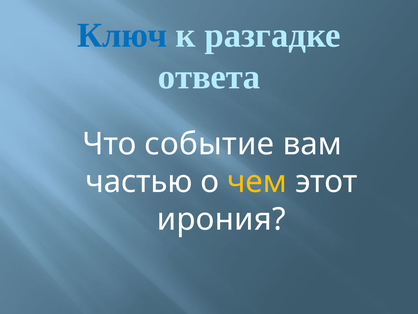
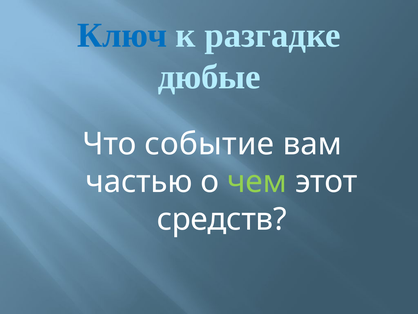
ответа: ответа -> дюбые (209, 77)
чем colour: yellow -> light green (257, 182)
ирония: ирония -> средств (222, 219)
